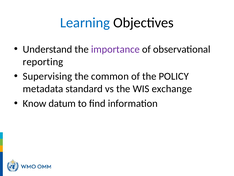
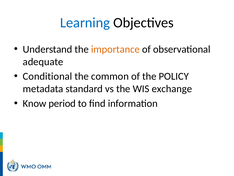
importance colour: purple -> orange (115, 49)
reporting: reporting -> adequate (43, 62)
Supervising: Supervising -> Conditional (47, 76)
datum: datum -> period (62, 103)
